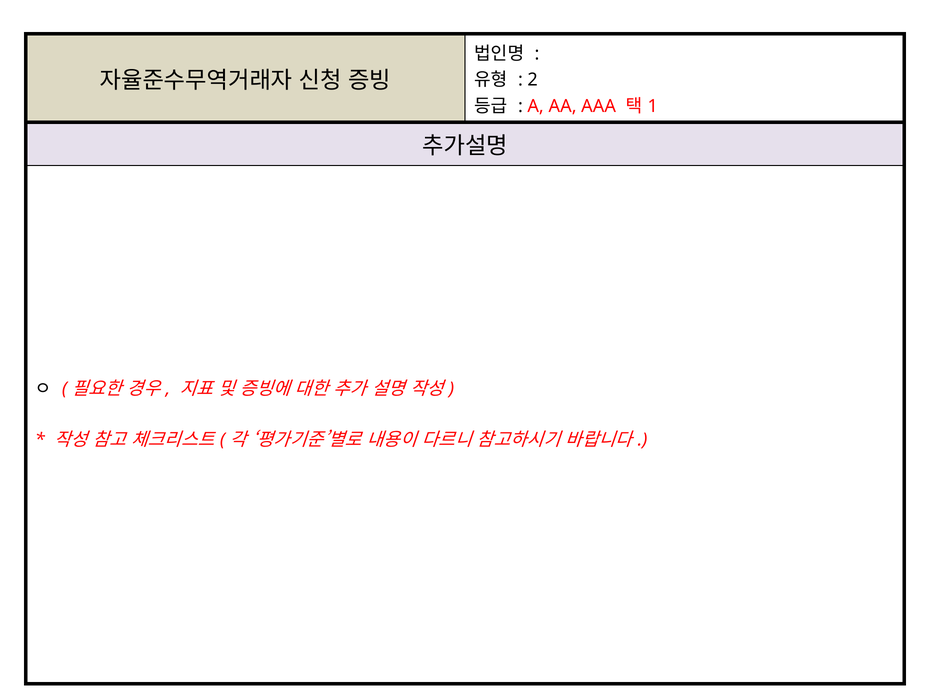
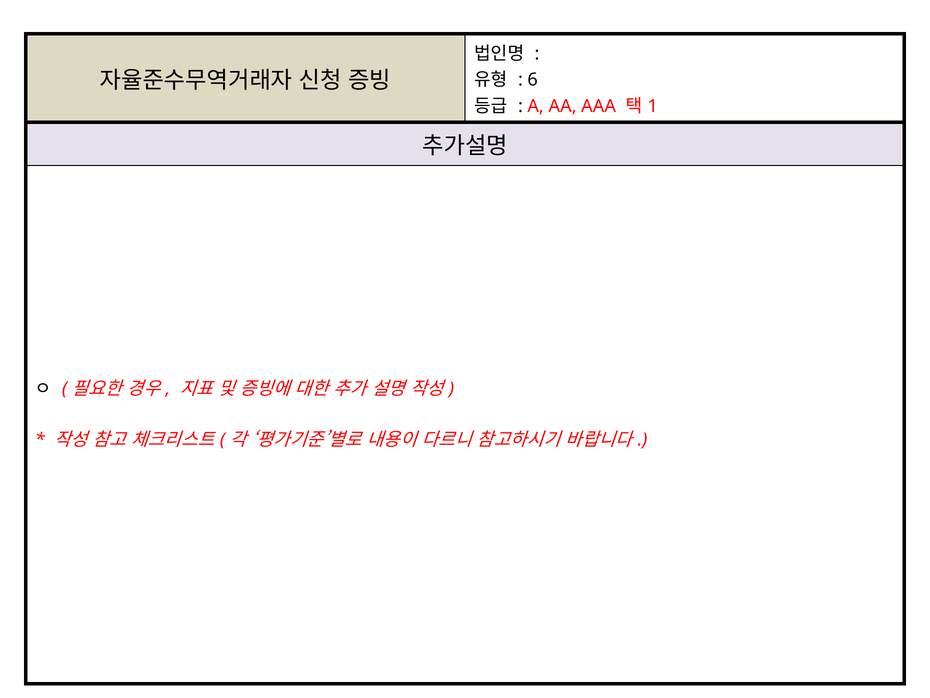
2: 2 -> 6 (533, 80)
